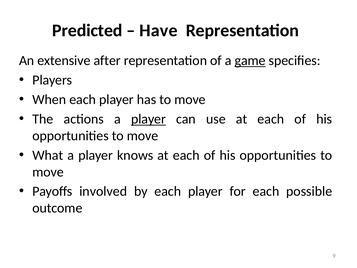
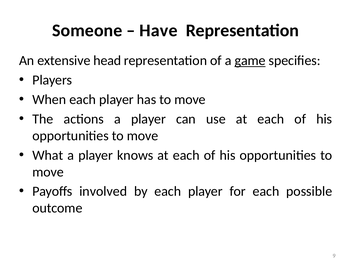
Predicted: Predicted -> Someone (87, 30)
after: after -> head (107, 61)
player underline: present -> none (148, 119)
